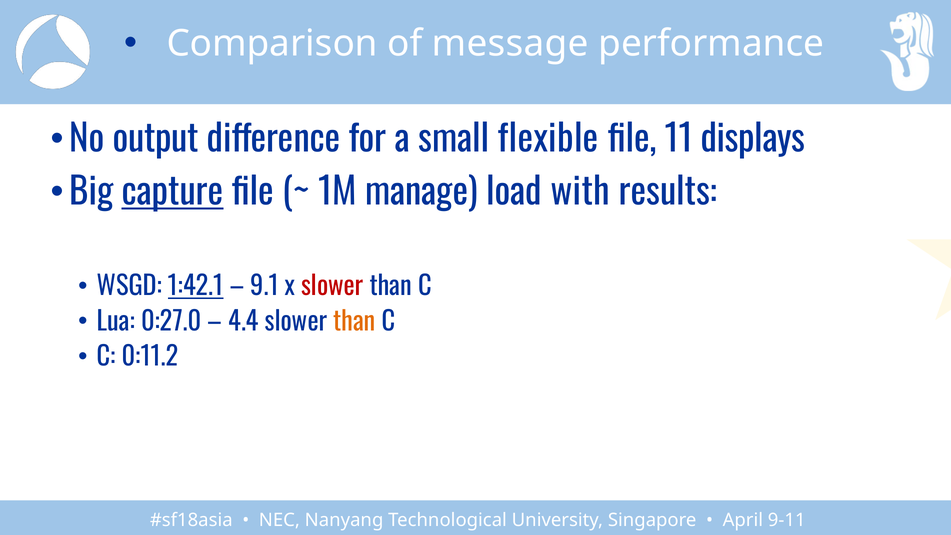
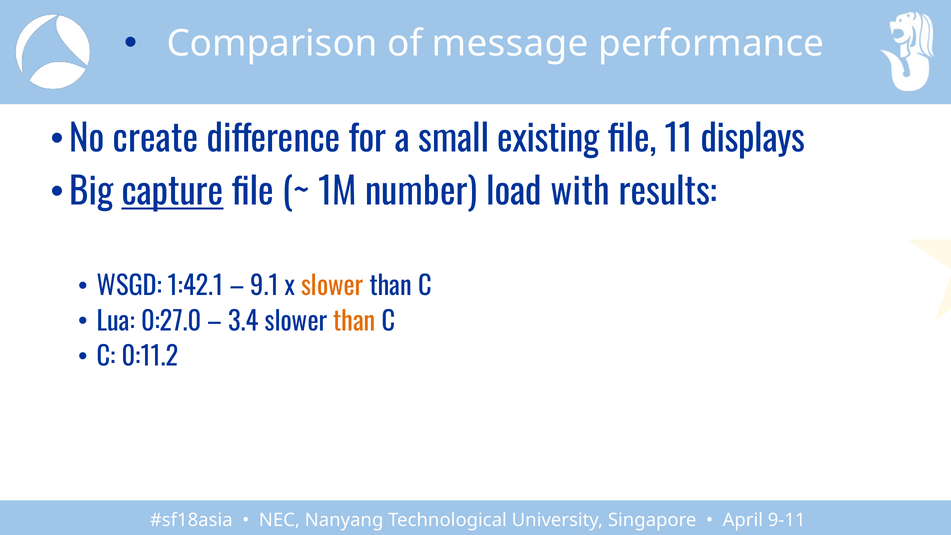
output: output -> create (156, 139)
flexible: flexible -> existing (548, 139)
manage: manage -> number (421, 193)
1:42.1 underline: present -> none (196, 287)
slower colour: red -> orange (332, 287)
4.4: 4.4 -> 3.4 (243, 322)
